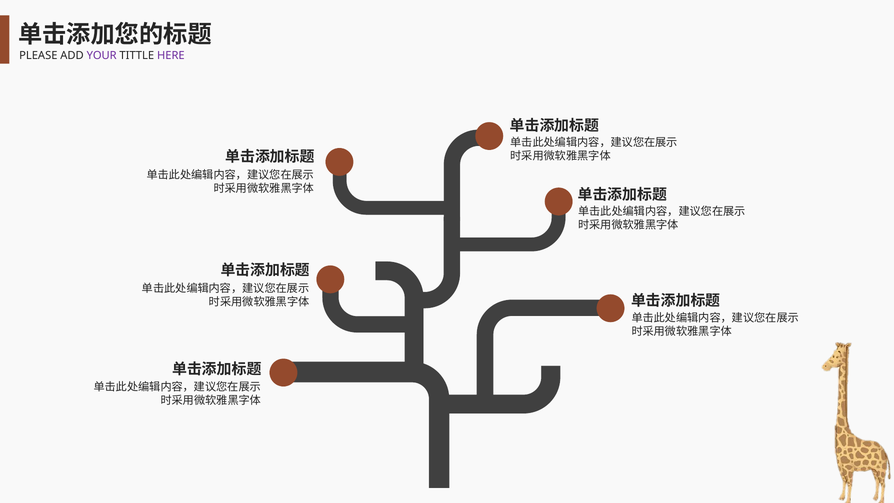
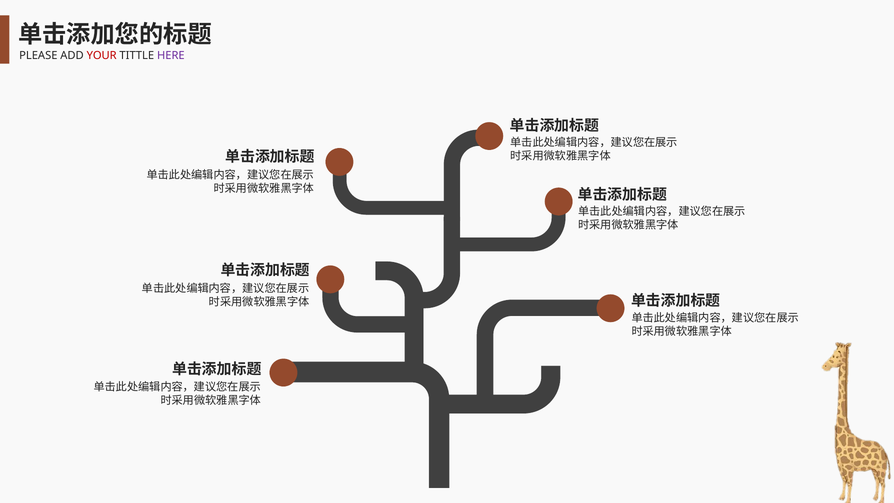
YOUR colour: purple -> red (102, 55)
